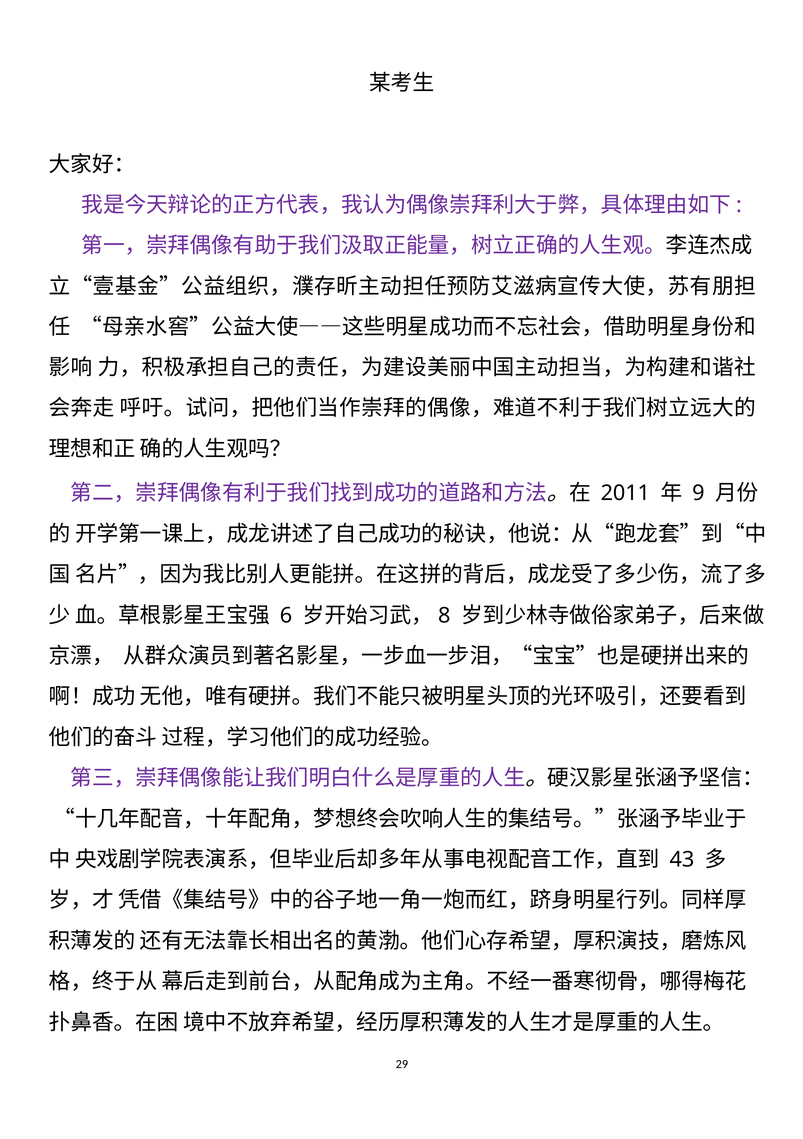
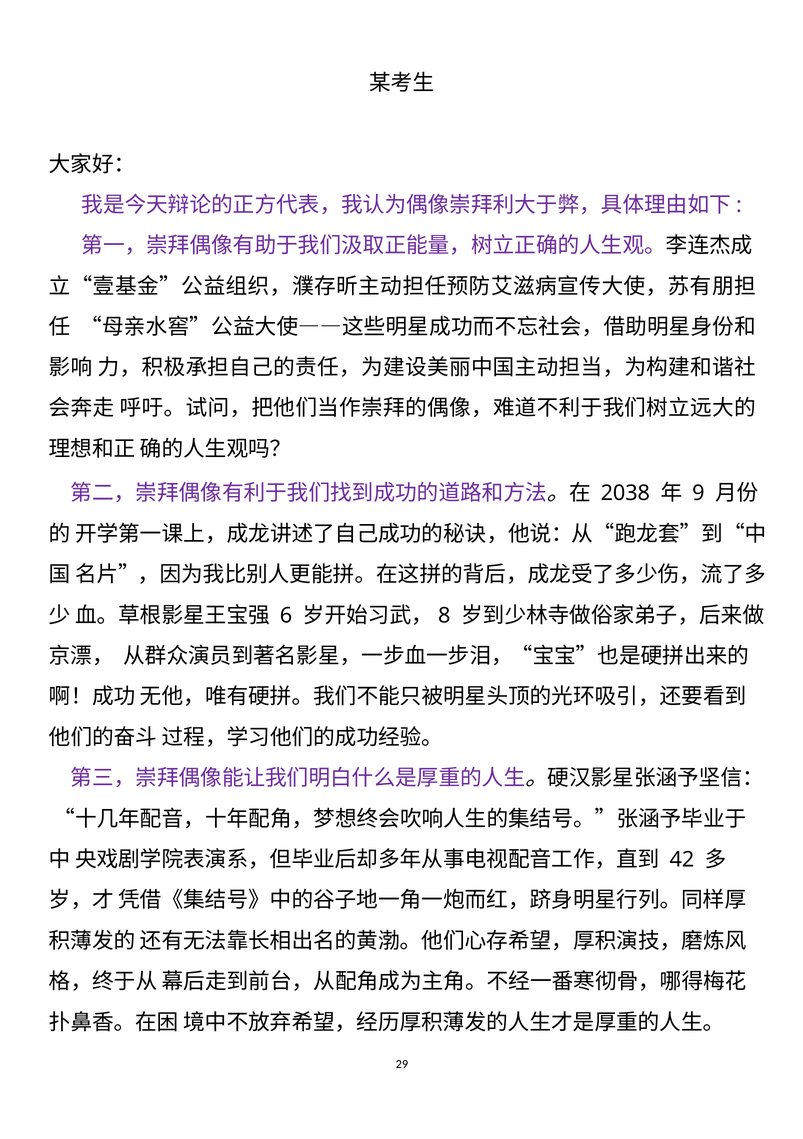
2011: 2011 -> 2038 (625, 493)
43: 43 -> 42 (682, 859)
